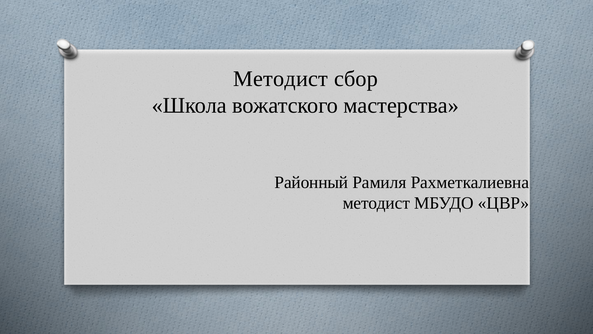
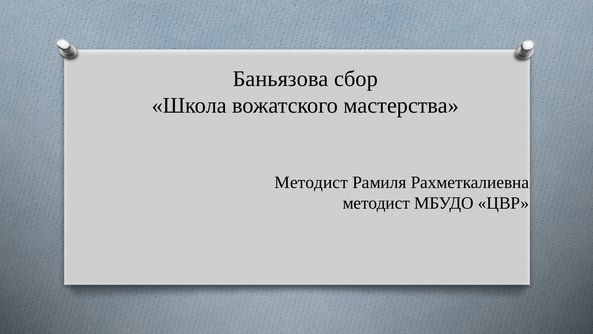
Методист: Методист -> Баньязова (281, 79)
Районный: Районный -> Методист (311, 182)
